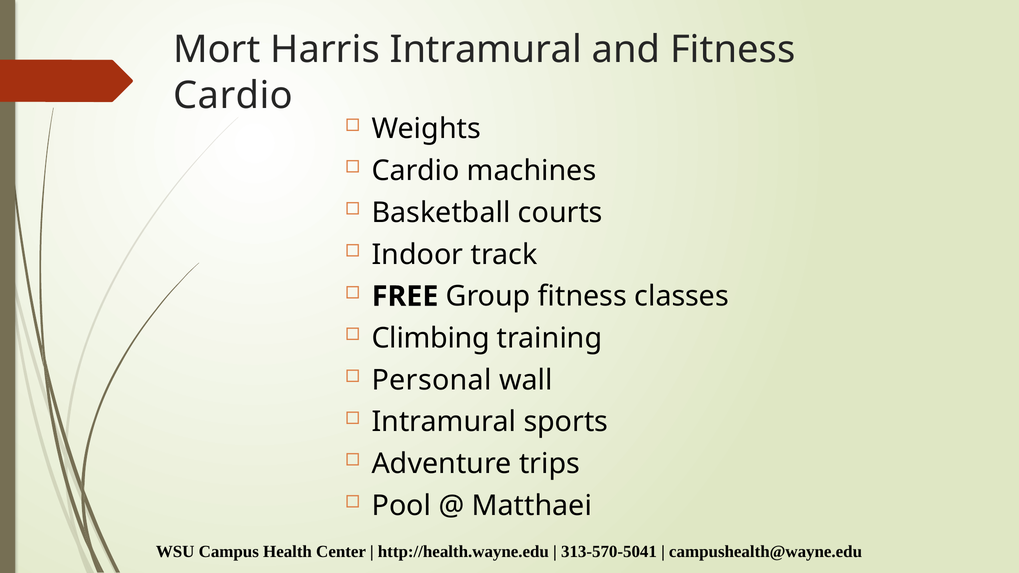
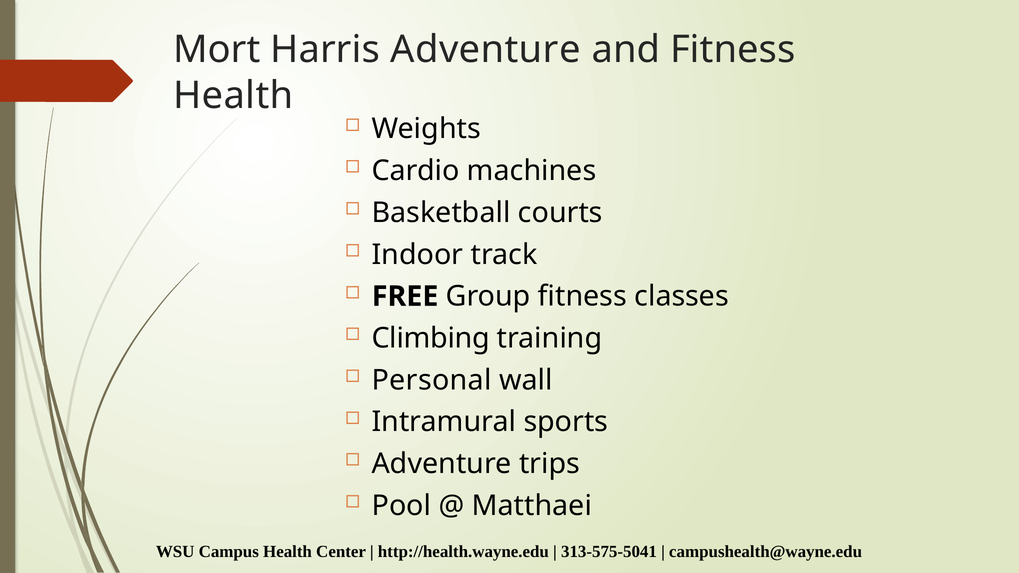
Harris Intramural: Intramural -> Adventure (486, 50)
Cardio: Cardio -> Health (233, 96)
313-570-5041: 313-570-5041 -> 313-575-5041 (609, 552)
